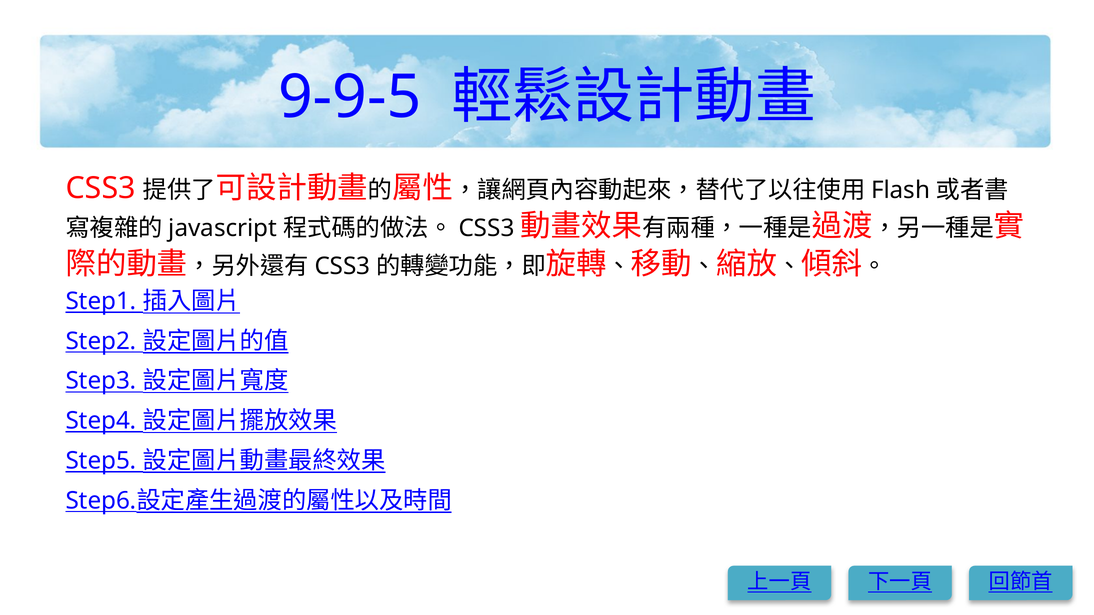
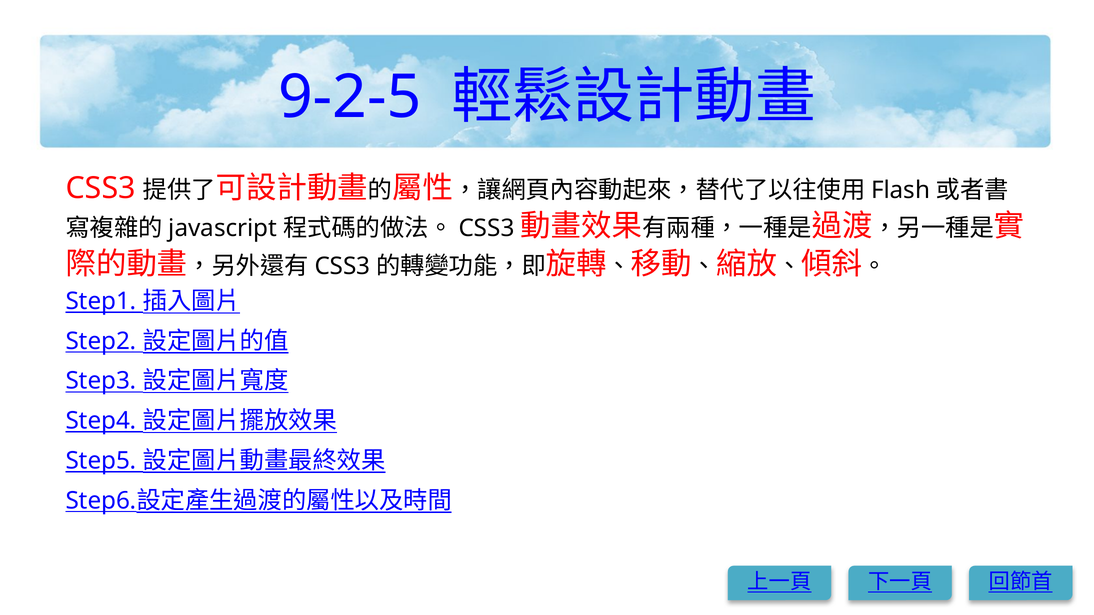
9-9-5: 9-9-5 -> 9-2-5 (350, 97)
